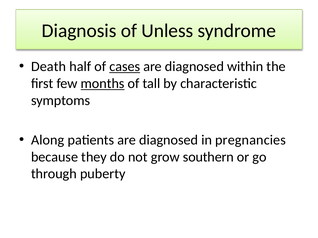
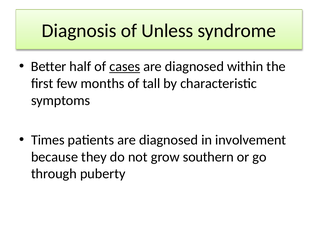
Death: Death -> Better (49, 67)
months underline: present -> none (103, 84)
Along: Along -> Times (48, 140)
pregnancies: pregnancies -> involvement (251, 140)
